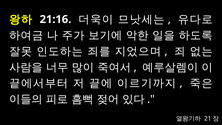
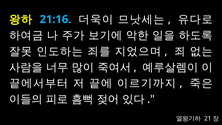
21:16 colour: white -> light blue (55, 19)
